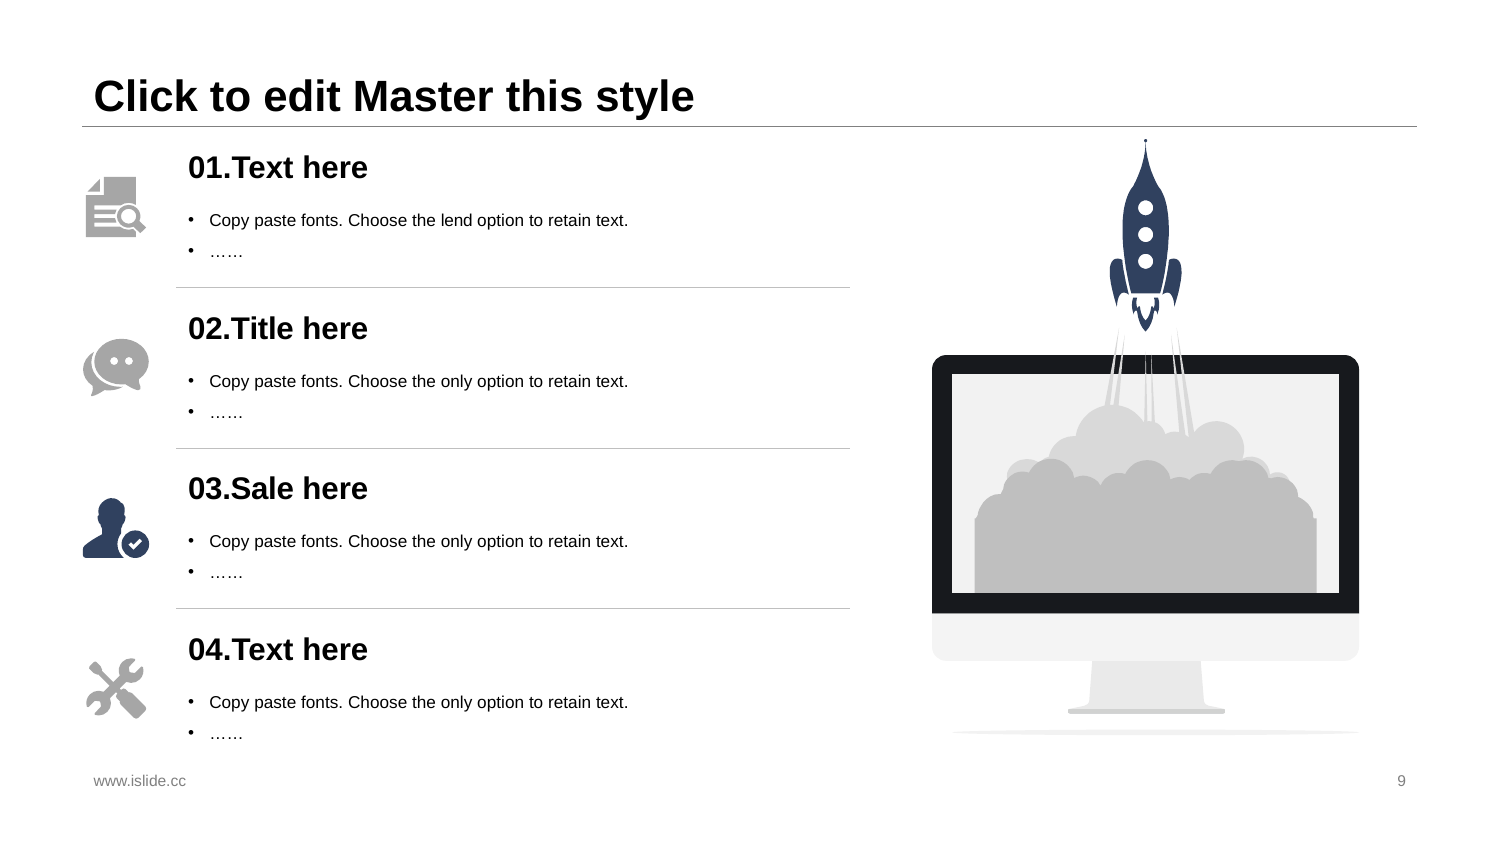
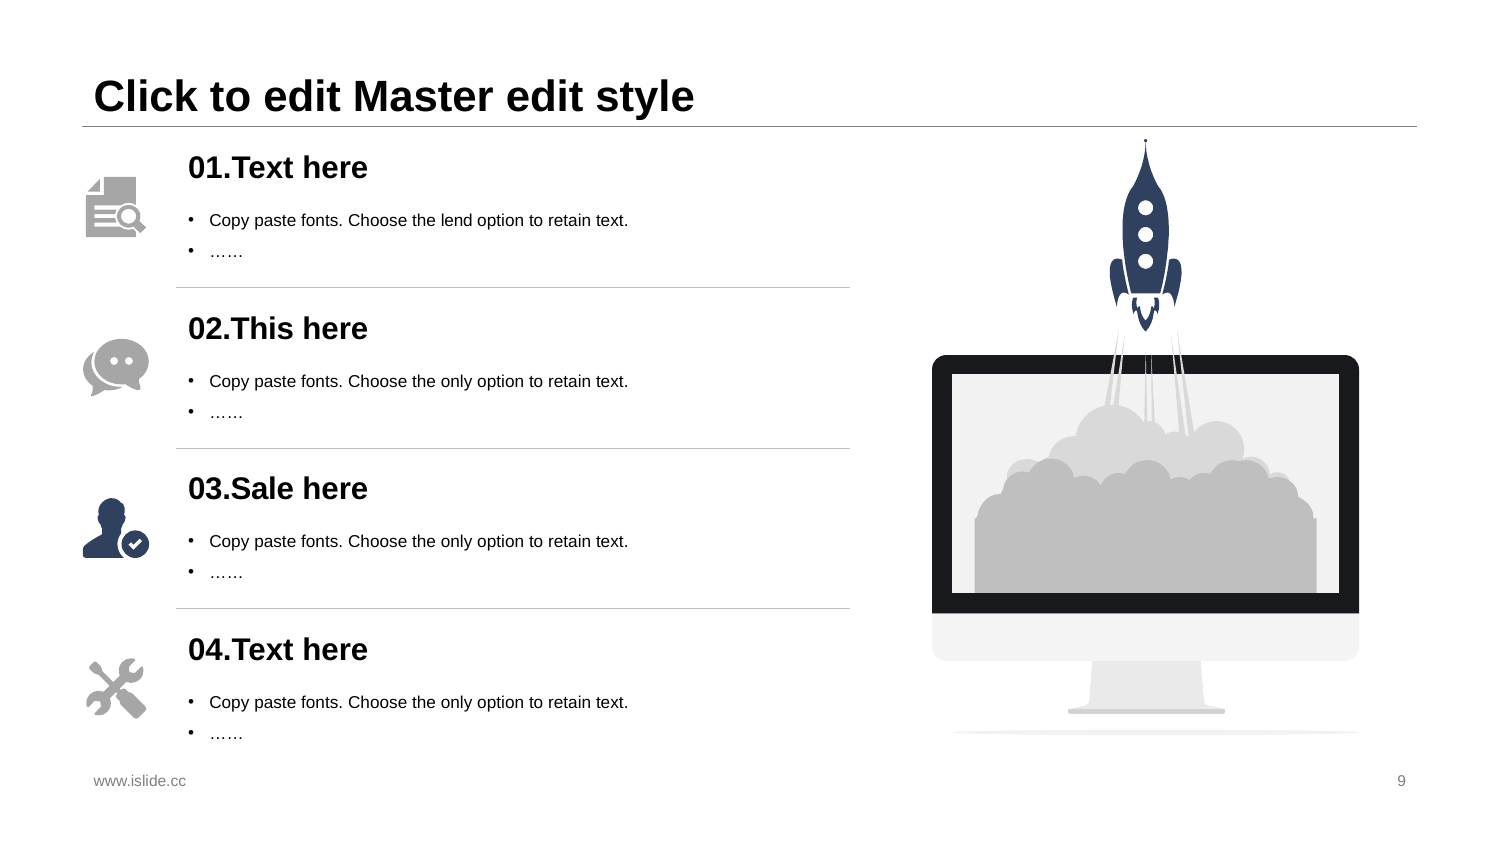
Master this: this -> edit (545, 97)
02.Title: 02.Title -> 02.This (241, 329)
